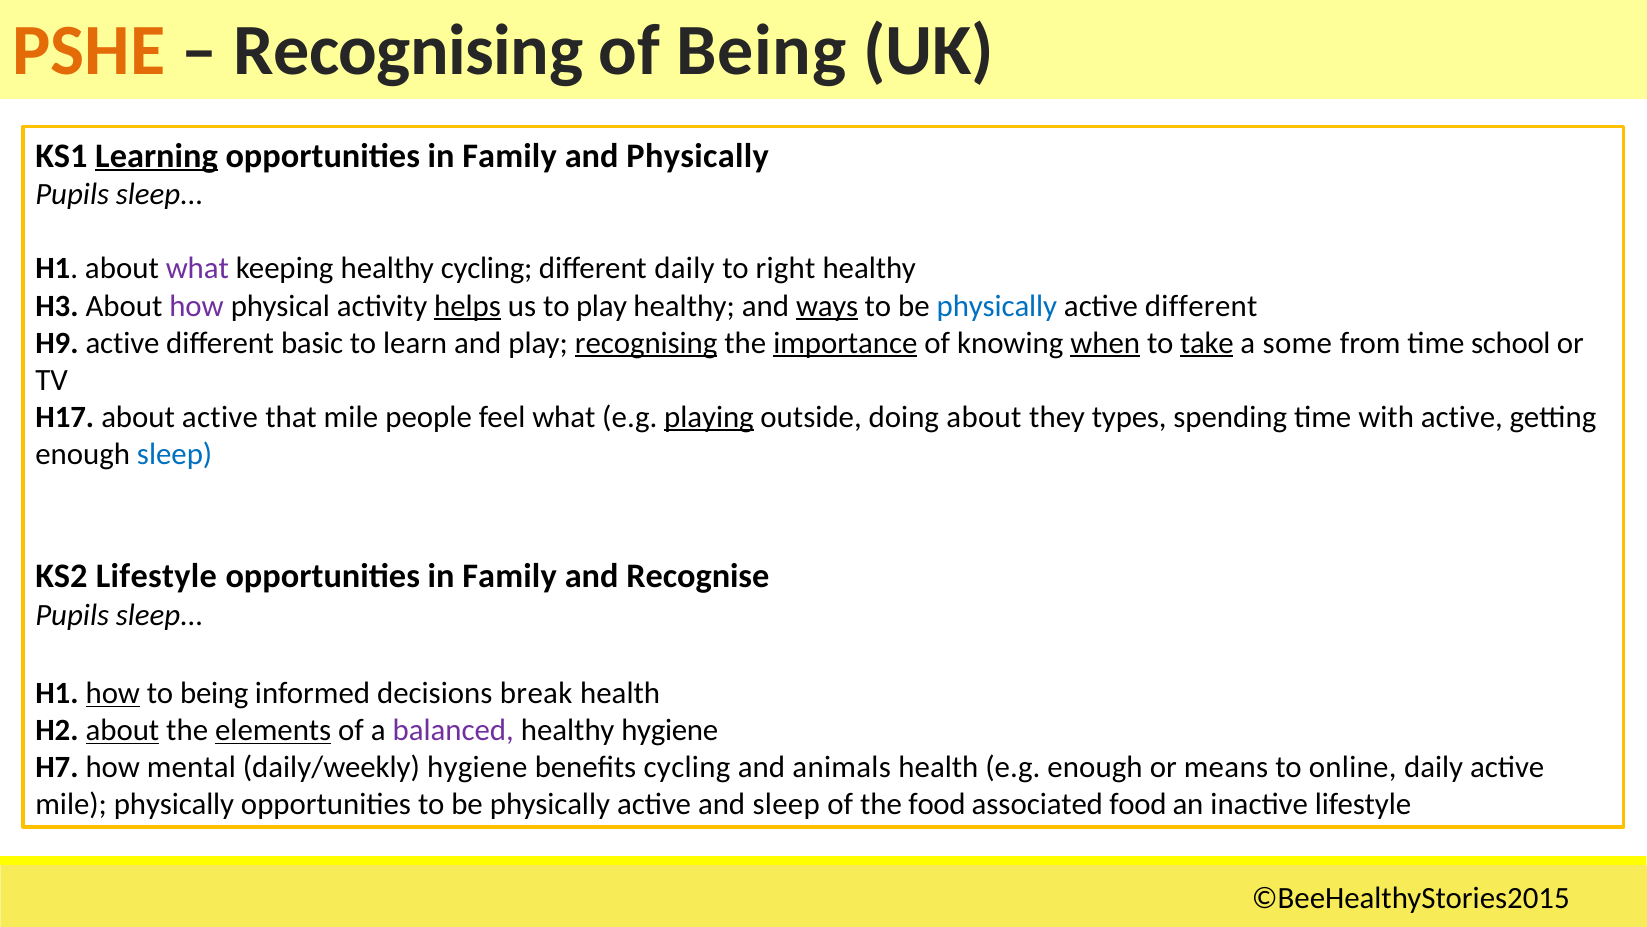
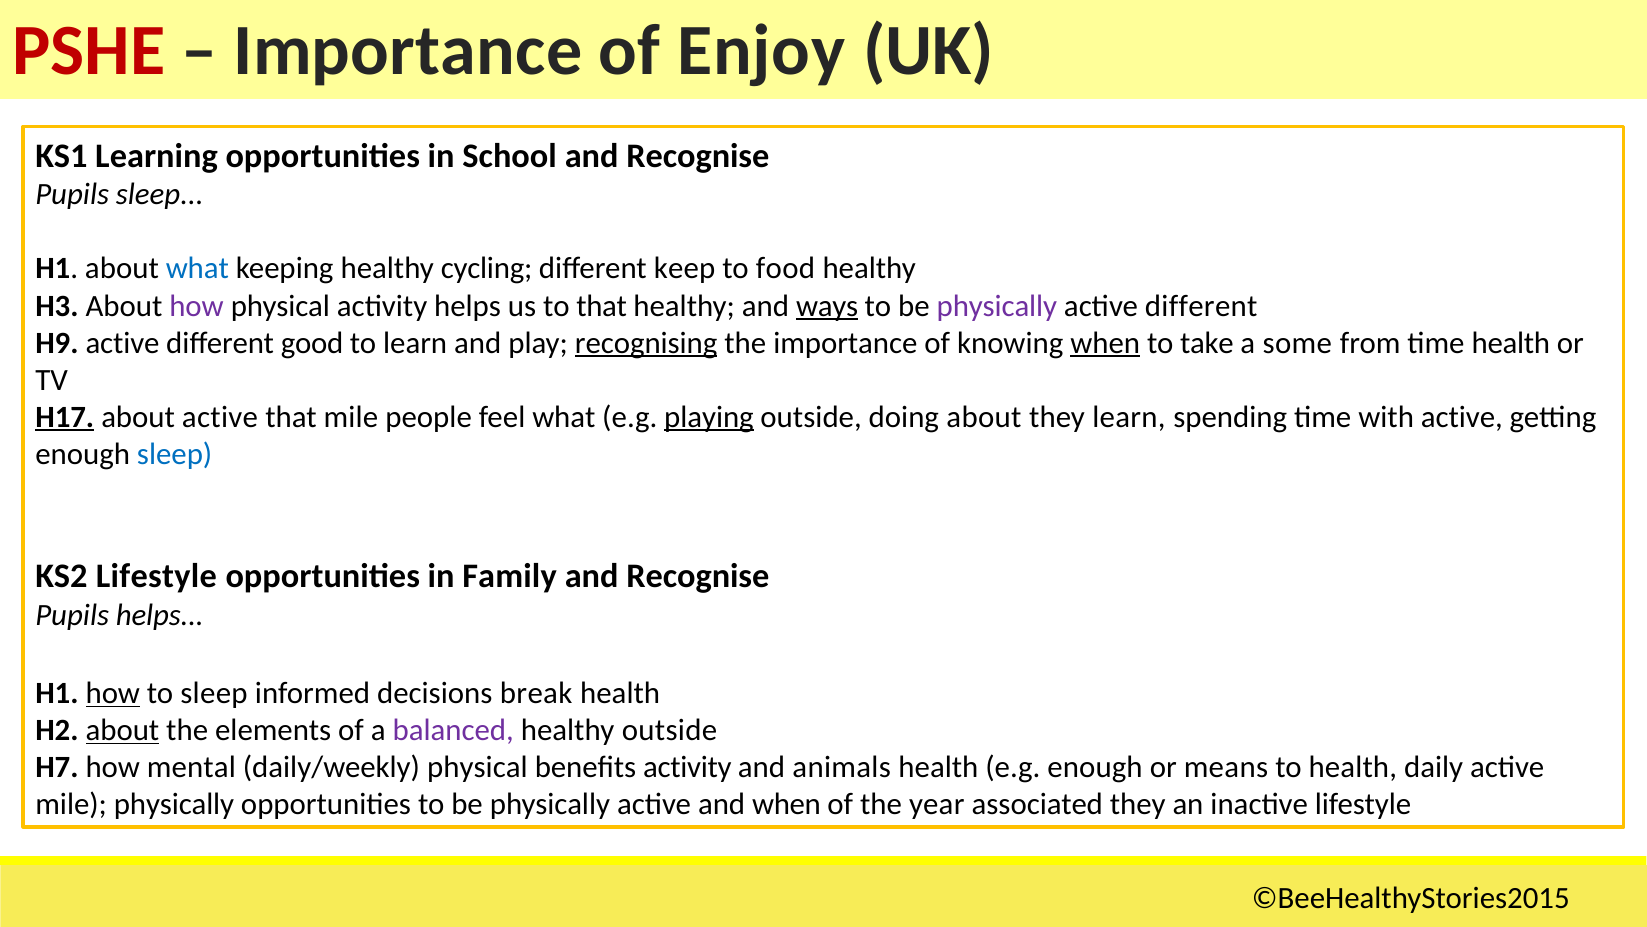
PSHE colour: orange -> red (89, 51)
Recognising: Recognising -> Importance (408, 51)
of Being: Being -> Enjoy (761, 51)
Learning underline: present -> none (157, 156)
Family: Family -> School (510, 156)
Physically: Physically -> Recognise (698, 156)
what colour: purple -> blue (197, 269)
different daily: daily -> keep (685, 269)
right: right -> food (786, 269)
helps underline: present -> none (468, 306)
to play: play -> that (602, 306)
physically colour: blue -> purple (997, 306)
basic: basic -> good (312, 343)
importance underline: present -> none (845, 343)
take underline: present -> none (1207, 343)
time school: school -> health (1511, 343)
H17 underline: none -> present (65, 417)
they types: types -> learn (1129, 417)
sleep: sleep -> helps (160, 614)
to being: being -> sleep (214, 693)
elements underline: present -> none (273, 730)
healthy hygiene: hygiene -> outside (669, 730)
daily/weekly hygiene: hygiene -> physical (477, 767)
benefits cycling: cycling -> activity (687, 767)
to online: online -> health (1353, 767)
and sleep: sleep -> when (787, 804)
the food: food -> year (937, 804)
associated food: food -> they (1138, 804)
